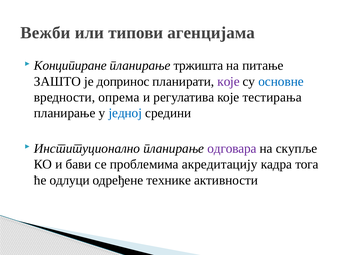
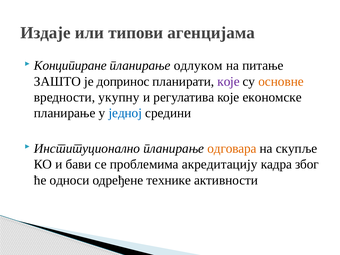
Вежби: Вежби -> Издаје (46, 33)
тржишта: тржишта -> одлуком (198, 66)
основне colour: blue -> orange (281, 81)
опрема: опрема -> укупну (119, 97)
тестирања: тестирања -> економске (272, 97)
одговара colour: purple -> orange (232, 149)
тога: тога -> због (307, 164)
одлуци: одлуци -> односи (70, 180)
